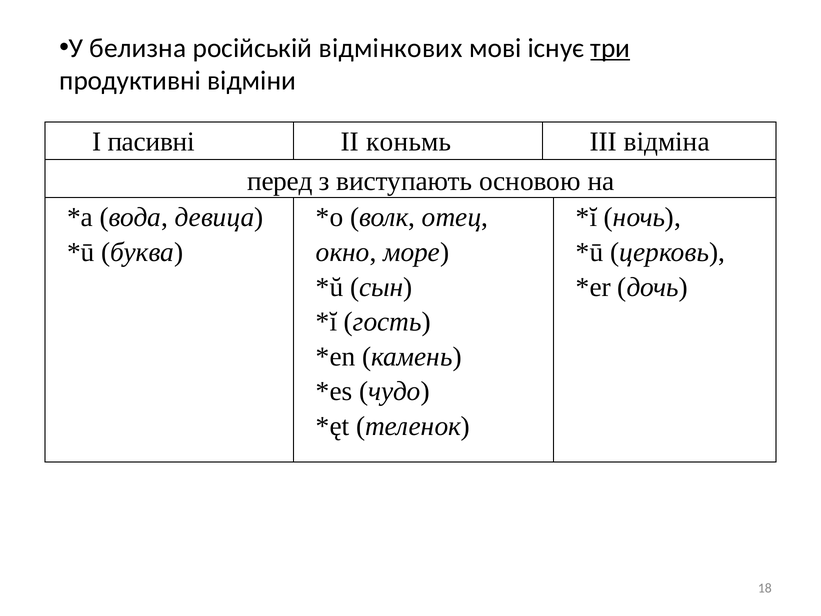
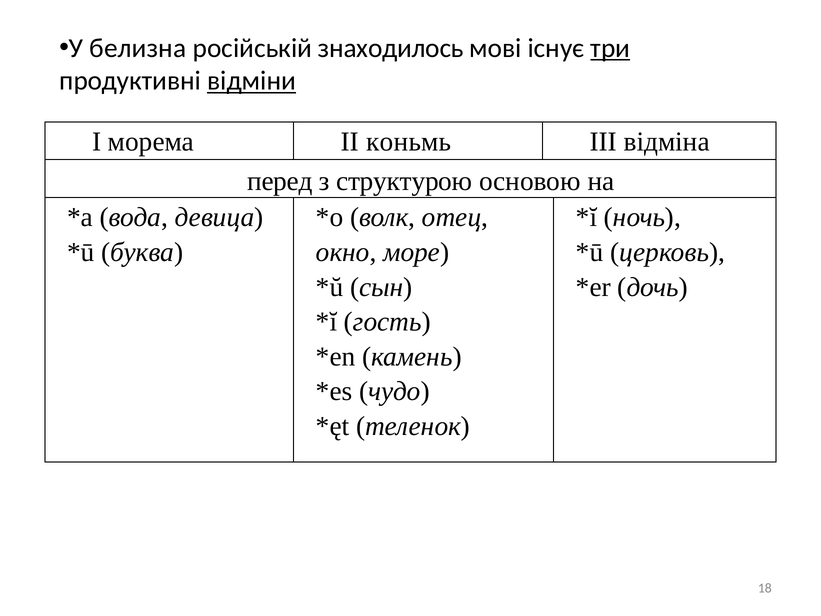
відмінкових: відмінкових -> знаходилось (391, 48)
відміни underline: none -> present (252, 81)
пасивні: пасивні -> морема (151, 142)
виступають: виступають -> структурою (404, 181)
